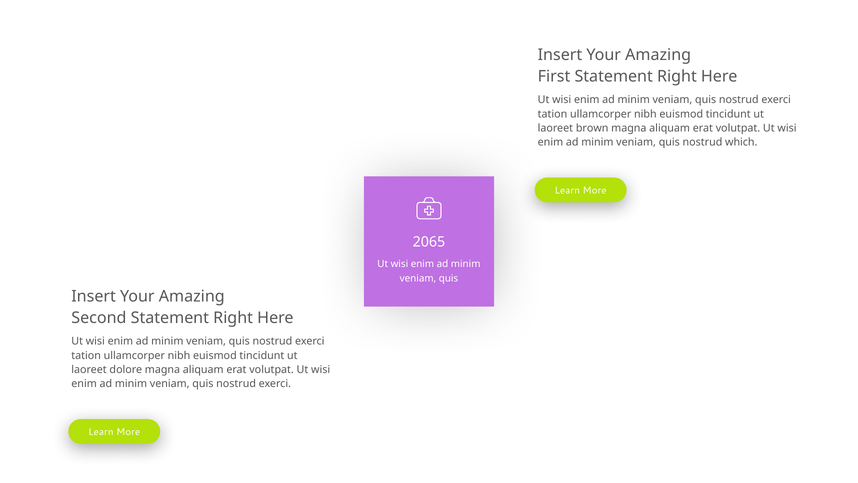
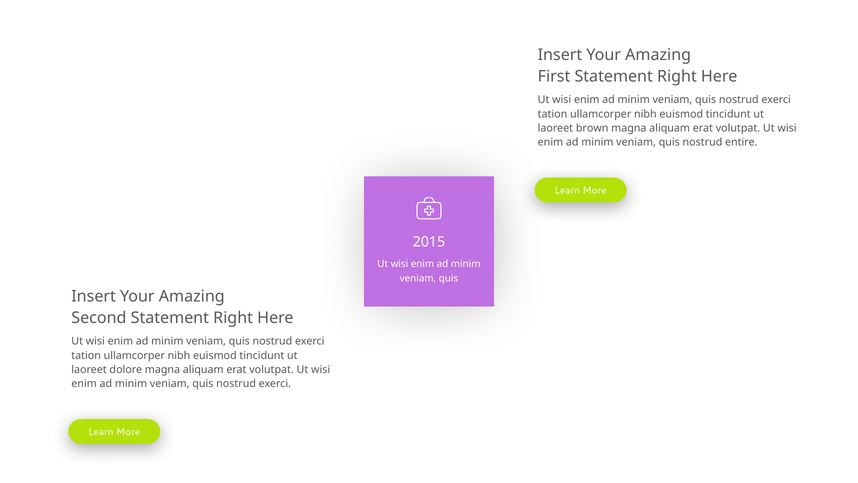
which: which -> entire (741, 142)
2065: 2065 -> 2015 (429, 242)
